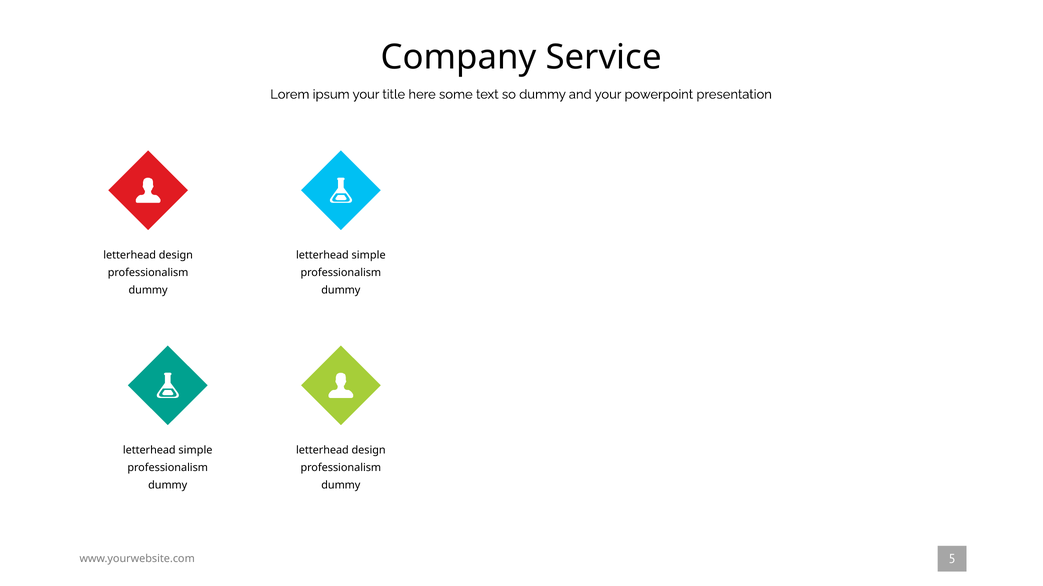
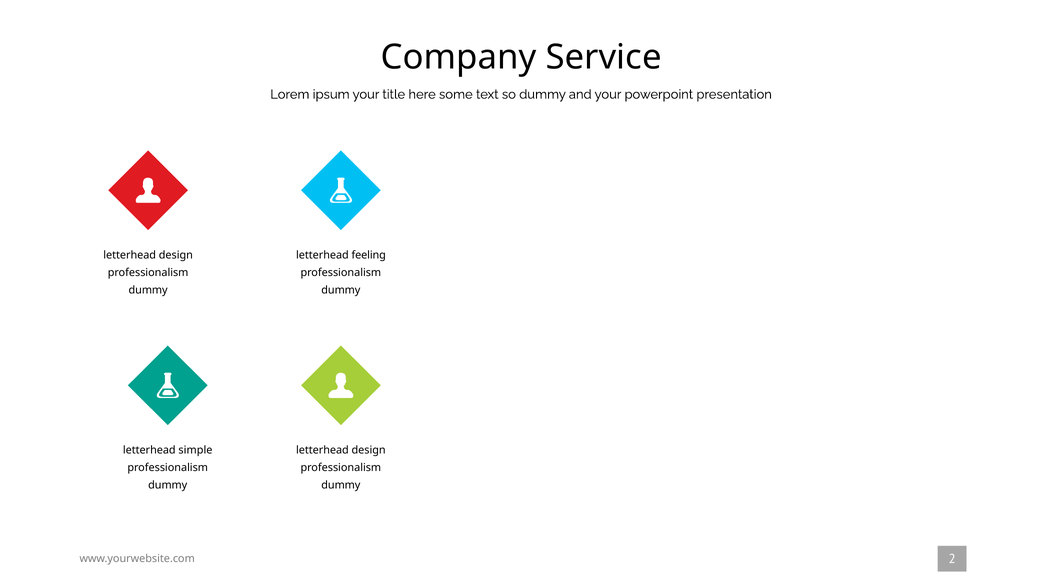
simple: simple -> feeling (369, 256)
5: 5 -> 2 (952, 560)
